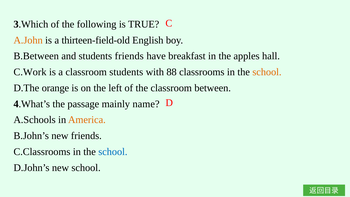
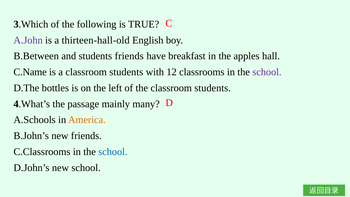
A.John colour: orange -> purple (28, 40)
thirteen-field-old: thirteen-field-old -> thirteen-hall-old (96, 40)
C.Work: C.Work -> C.Name (30, 72)
88: 88 -> 12 (172, 72)
school colour: orange -> purple (267, 72)
orange: orange -> bottles (55, 88)
the classroom between: between -> students (213, 88)
name: name -> many (146, 104)
